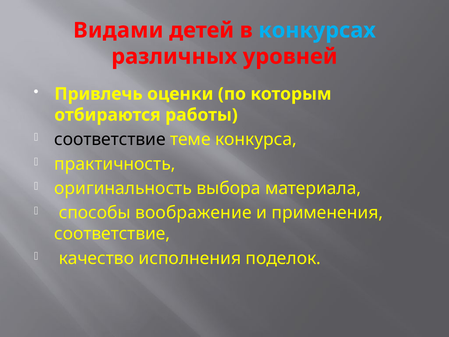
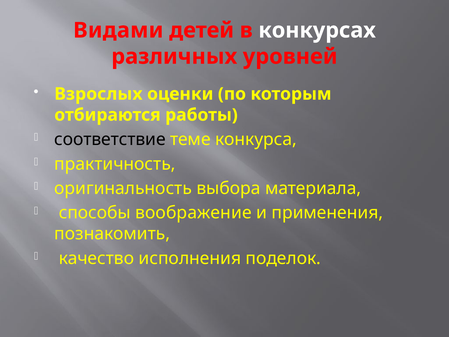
конкурсах colour: light blue -> white (317, 30)
Привлечь: Привлечь -> Взрослых (98, 94)
соответствие: соответствие -> познакомить (112, 234)
